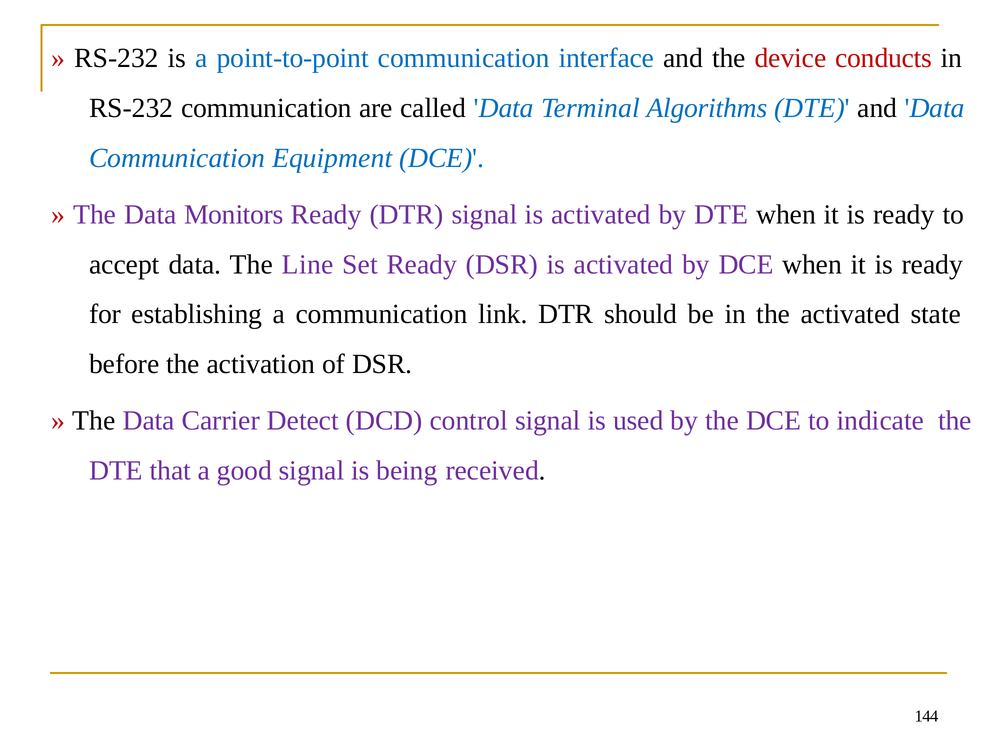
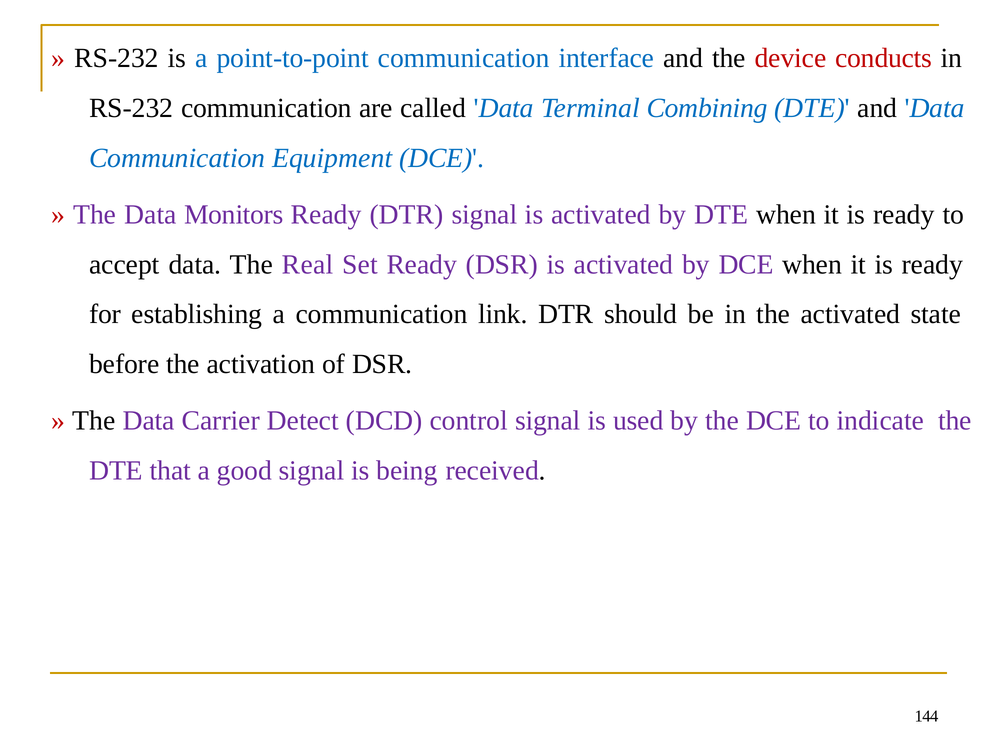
Algorithms: Algorithms -> Combining (707, 108)
Line: Line -> Real (308, 264)
